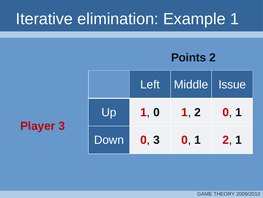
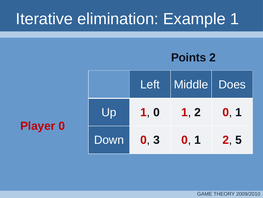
Issue: Issue -> Does (232, 84)
Player 3: 3 -> 0 (62, 126)
2 1: 1 -> 5 (239, 140)
